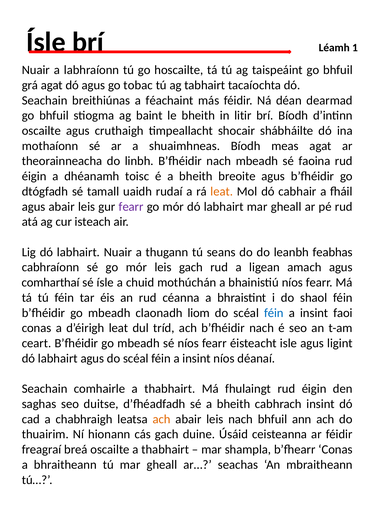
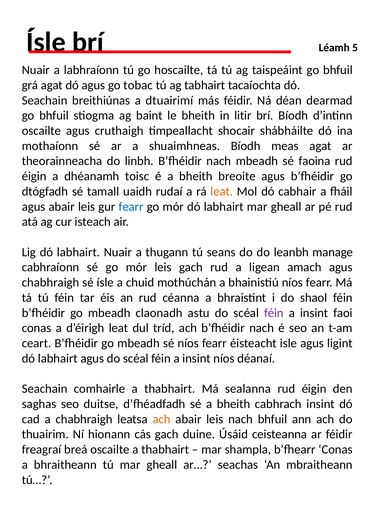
1: 1 -> 5 (355, 48)
féachaint: féachaint -> dtuairimí (170, 100)
fearr colour: purple -> blue (131, 206)
feabhas: feabhas -> manage (333, 252)
comharthaí: comharthaí -> chabhraigh (51, 282)
liom: liom -> astu (199, 312)
féin colour: blue -> purple (274, 312)
fhulaingt: fhulaingt -> sealanna (248, 388)
